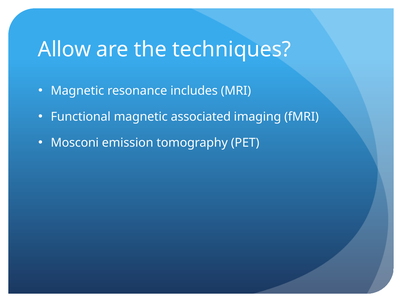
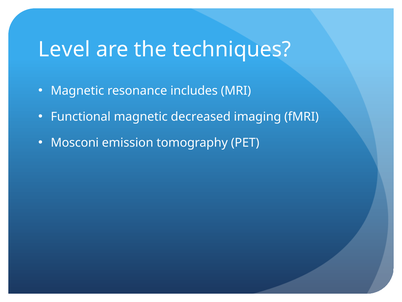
Allow: Allow -> Level (64, 49)
associated: associated -> decreased (201, 117)
